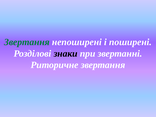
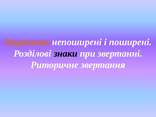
Звертання colour: green -> orange (27, 42)
